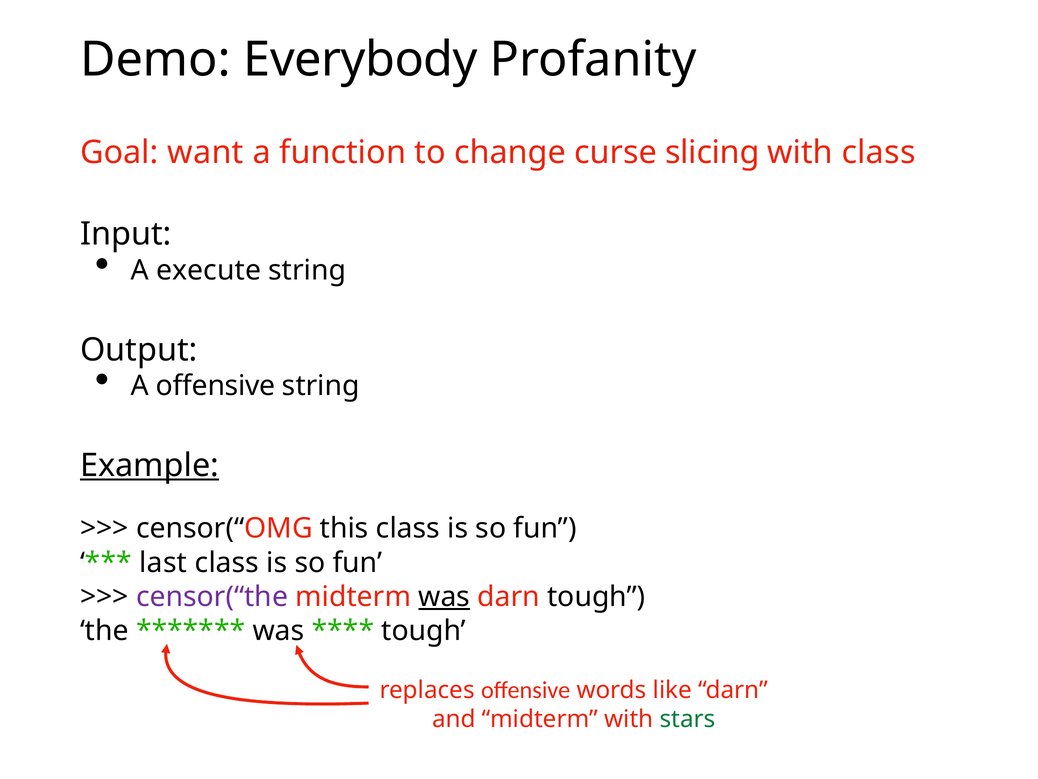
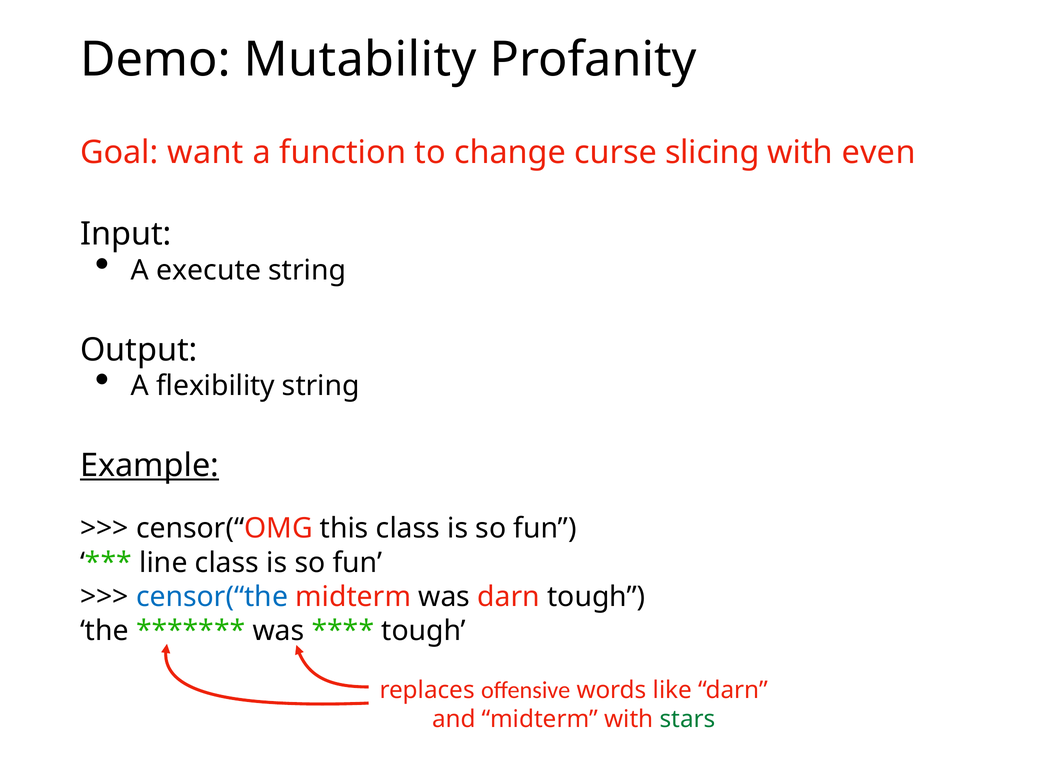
Everybody: Everybody -> Mutability (360, 60)
with class: class -> even (879, 153)
A offensive: offensive -> flexibility (216, 386)
last: last -> line (163, 562)
censor(“the colour: purple -> blue (212, 596)
was underline: present -> none (444, 596)
